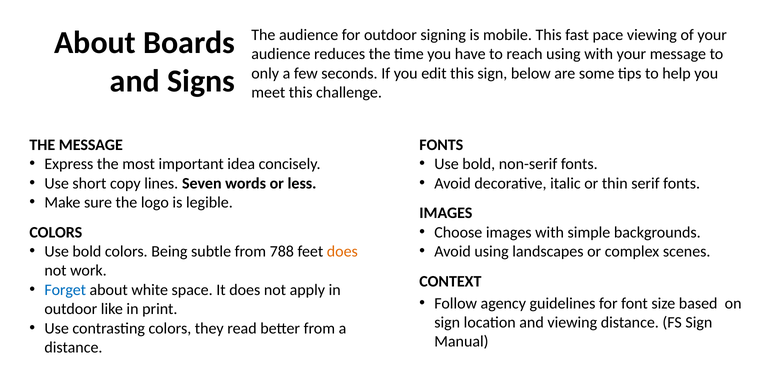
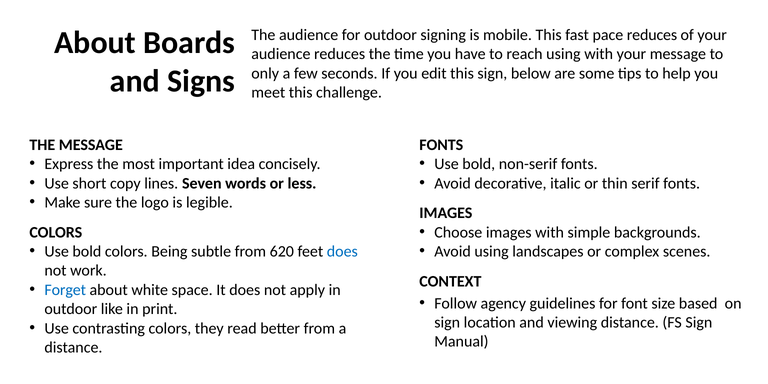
pace viewing: viewing -> reduces (652, 35)
788: 788 -> 620 (282, 252)
does colour: orange -> blue (342, 252)
